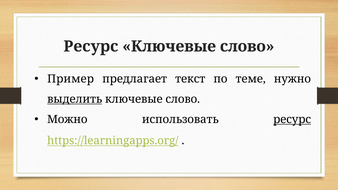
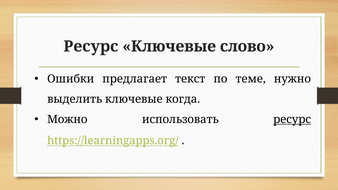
Пример: Пример -> Ошибки (71, 79)
выделить underline: present -> none (75, 99)
слово: слово -> когда (183, 99)
